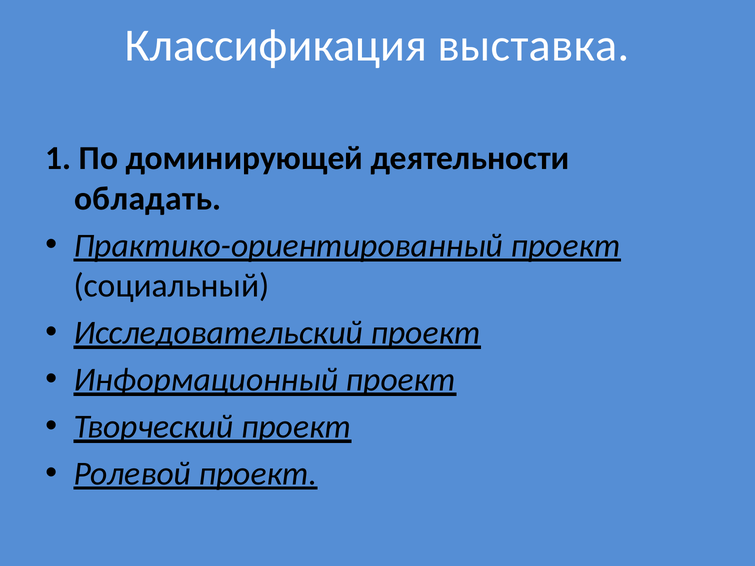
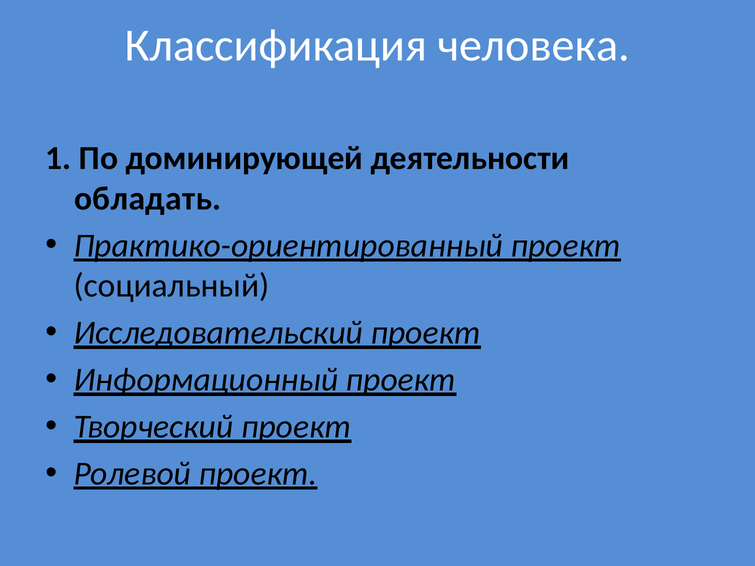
выставка: выставка -> человека (534, 45)
